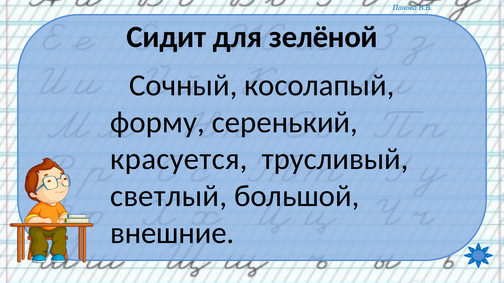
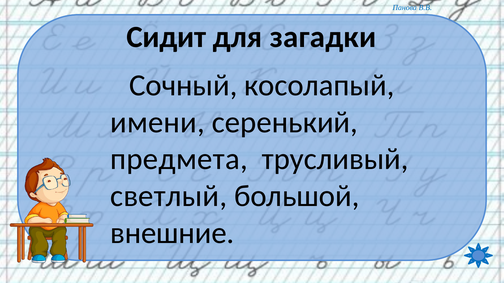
зелёной: зелёной -> загадки (323, 37)
форму: форму -> имени (157, 122)
красуется: красуется -> предмета (179, 159)
